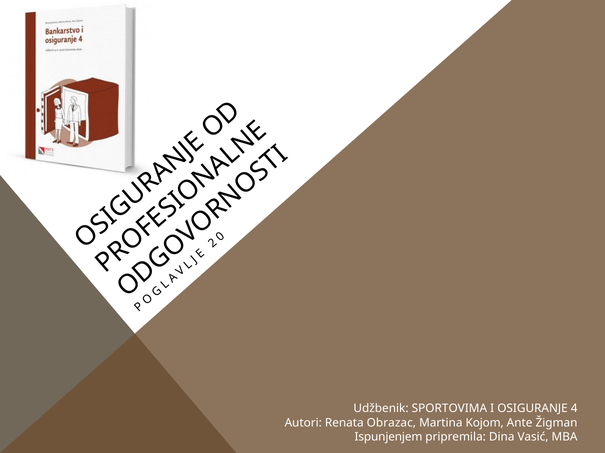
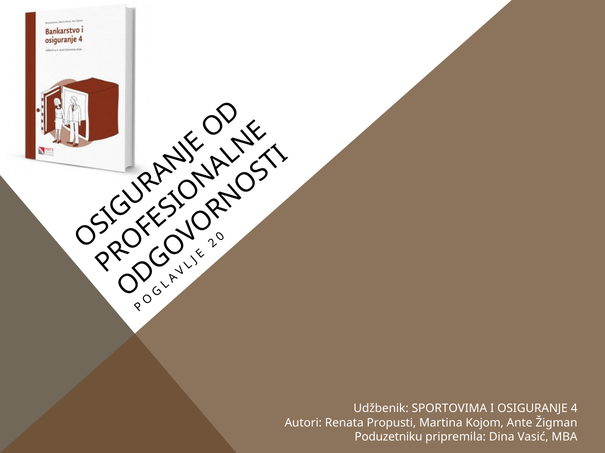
Obrazac: Obrazac -> Propusti (391, 423)
Ispunjenjem: Ispunjenjem -> Poduzetniku (388, 438)
